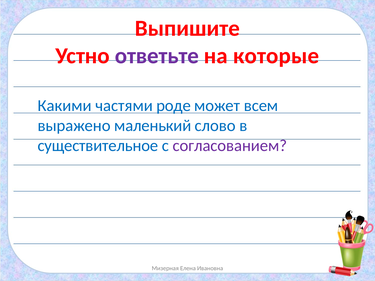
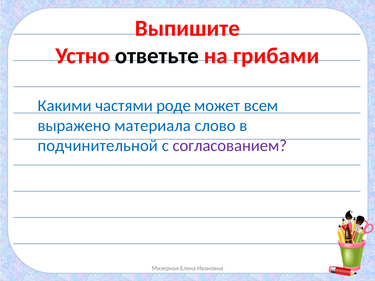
ответьте colour: purple -> black (157, 56)
которые: которые -> грибами (276, 56)
маленький: маленький -> материала (153, 126)
существительное: существительное -> подчинительной (98, 146)
